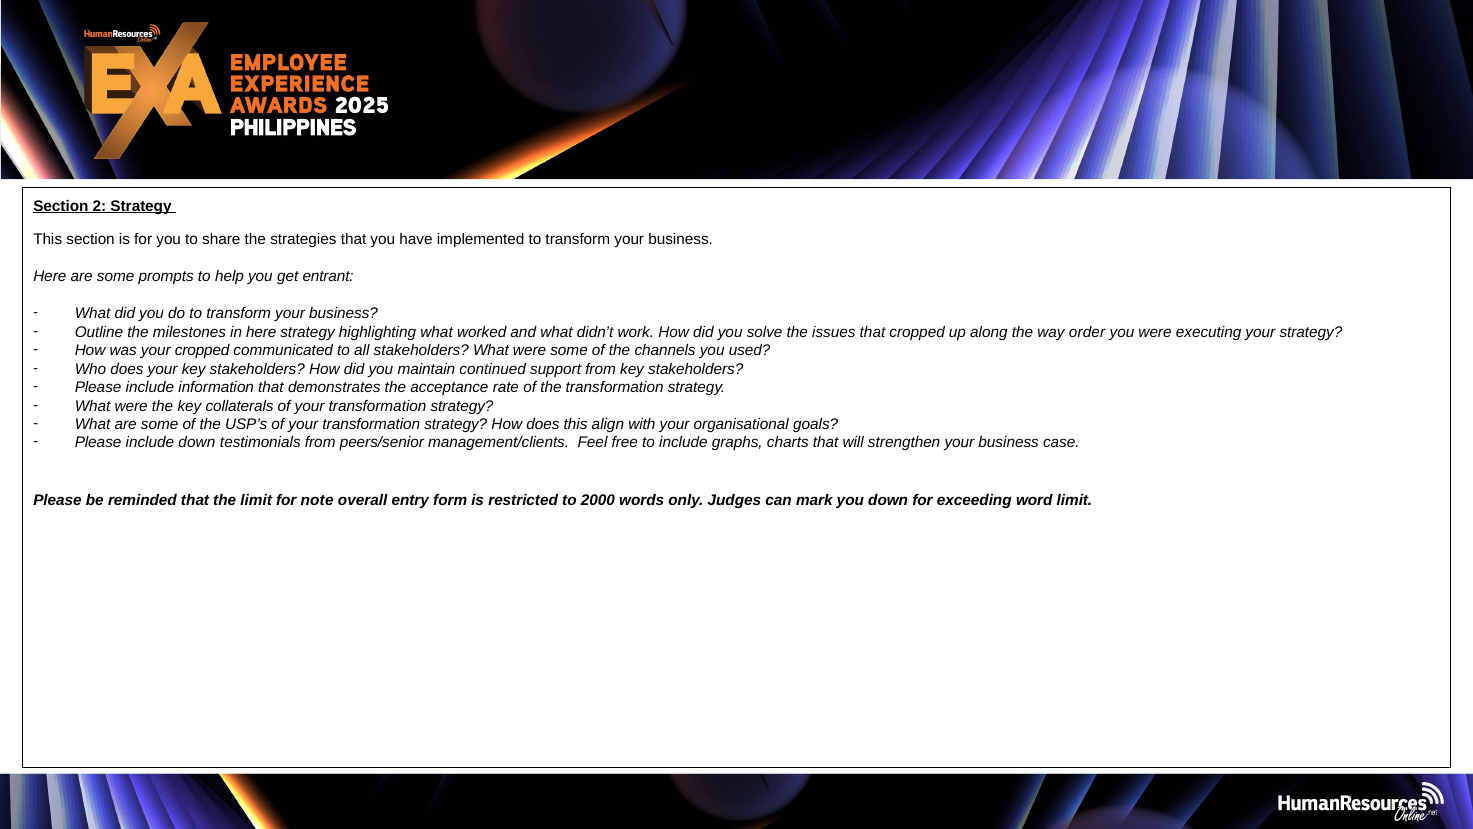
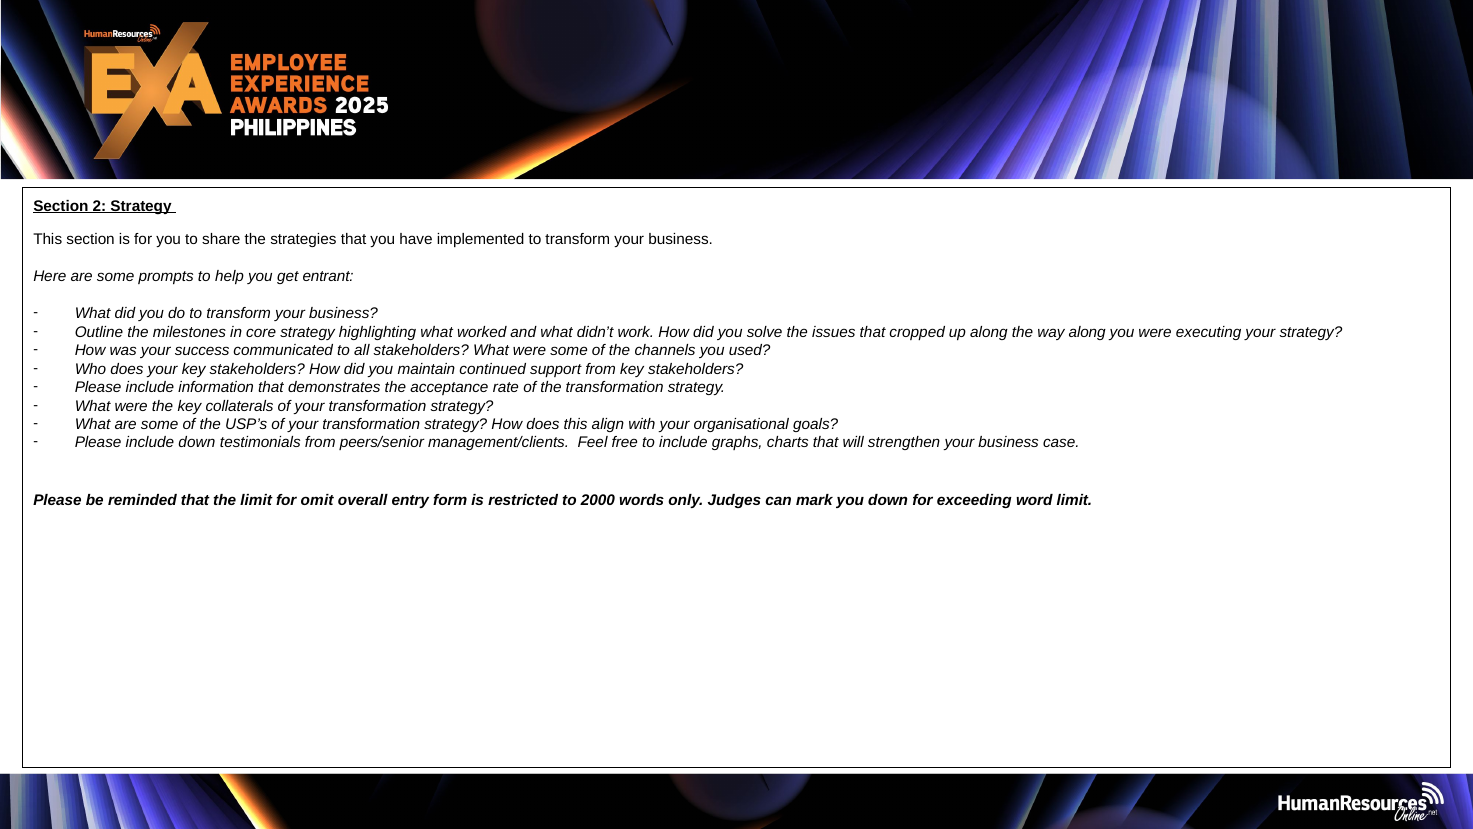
in here: here -> core (261, 332)
way order: order -> along (1087, 332)
your cropped: cropped -> success (202, 350)
note: note -> omit (317, 500)
